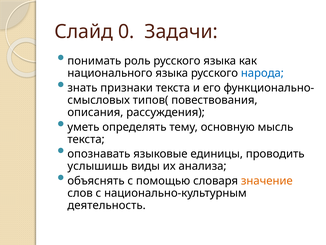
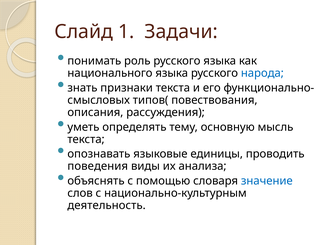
0: 0 -> 1 (126, 32)
услышишь: услышишь -> поведения (98, 166)
значение colour: orange -> blue (267, 181)
